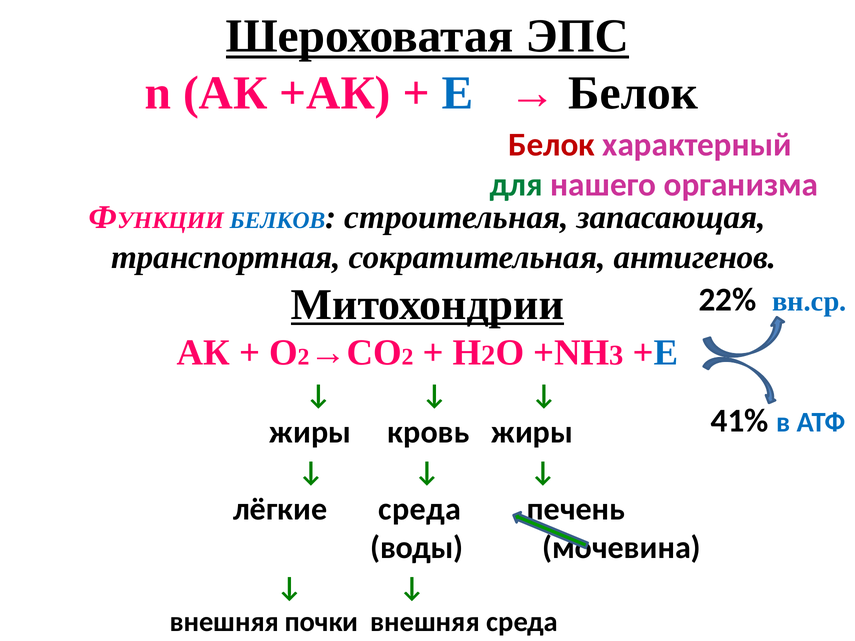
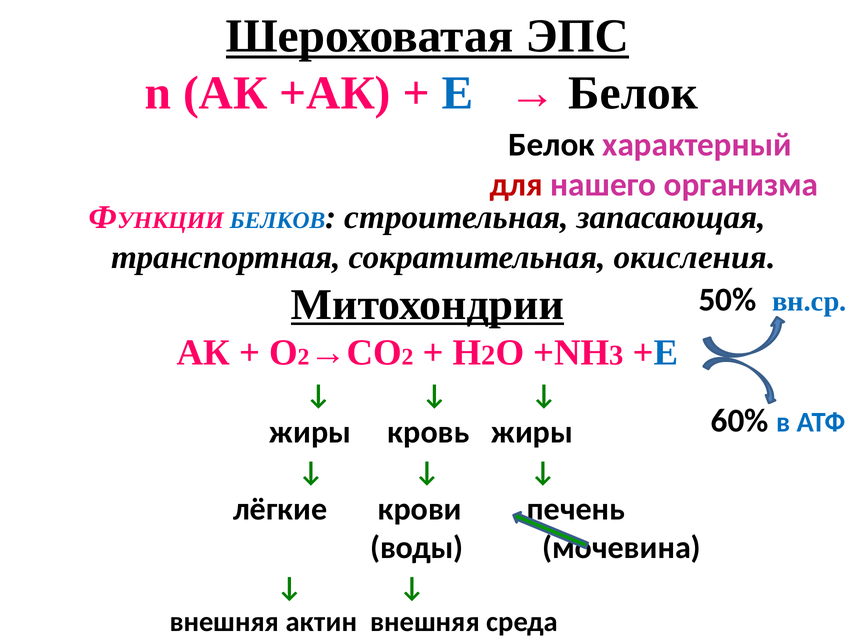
Белок colour: red -> black (552, 145)
для colour: green -> red (516, 185)
антигенов: антигенов -> окисления (695, 257)
22%: 22% -> 50% (727, 300)
41%: 41% -> 60% (740, 421)
лёгкие среда: среда -> крови (420, 509)
почки: почки -> актин (321, 622)
